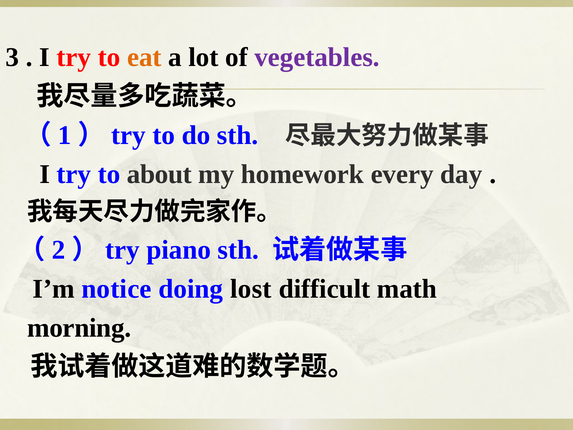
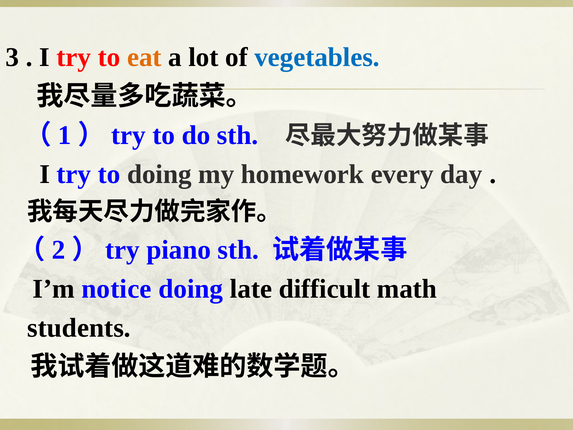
vegetables colour: purple -> blue (317, 57)
to about: about -> doing (159, 174)
lost: lost -> late (251, 289)
morning: morning -> students (79, 328)
